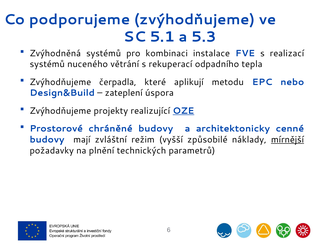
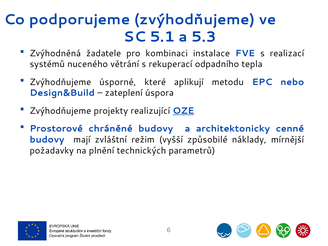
Zvýhodněná systémů: systémů -> žadatele (104, 53)
čerpadla: čerpadla -> úsporné (118, 82)
mírnější underline: present -> none (287, 140)
